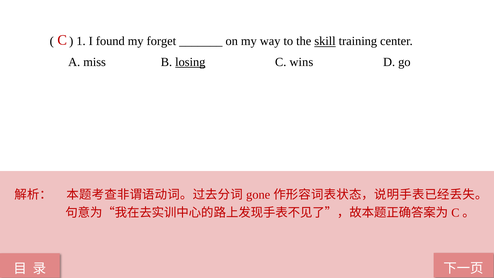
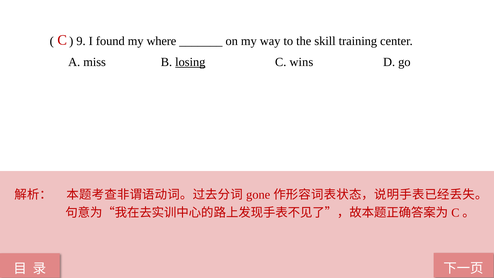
1: 1 -> 9 (81, 41)
forget: forget -> where (161, 41)
skill underline: present -> none (325, 41)
